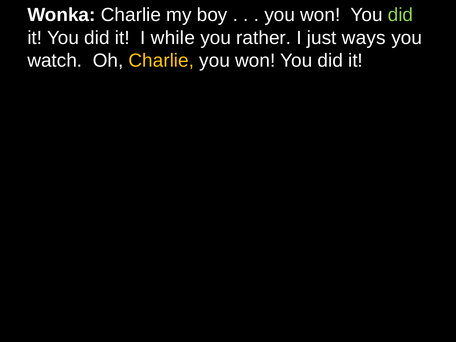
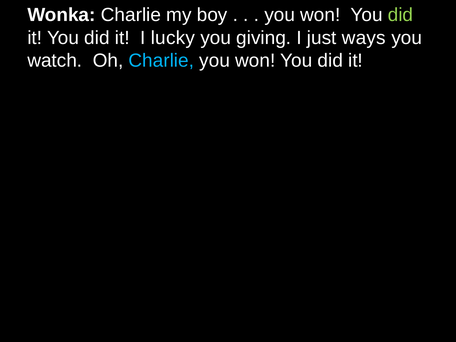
while: while -> lucky (173, 38)
rather: rather -> giving (264, 38)
Charlie colour: yellow -> light blue (161, 61)
